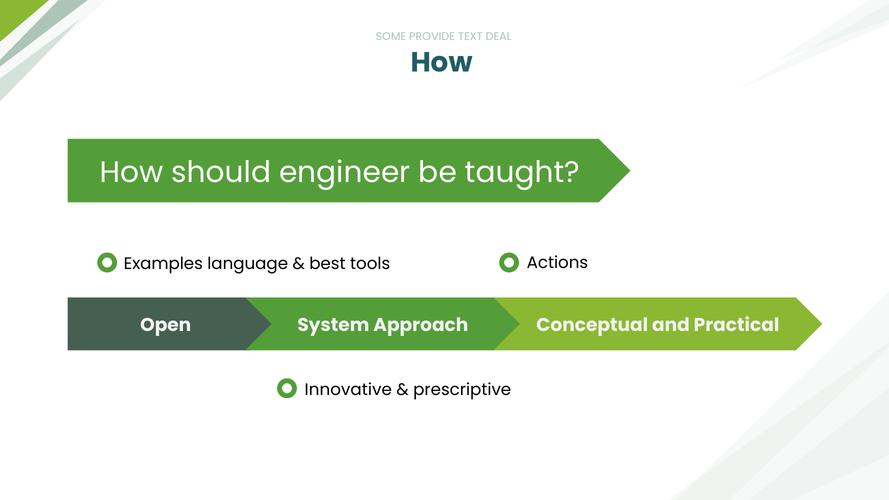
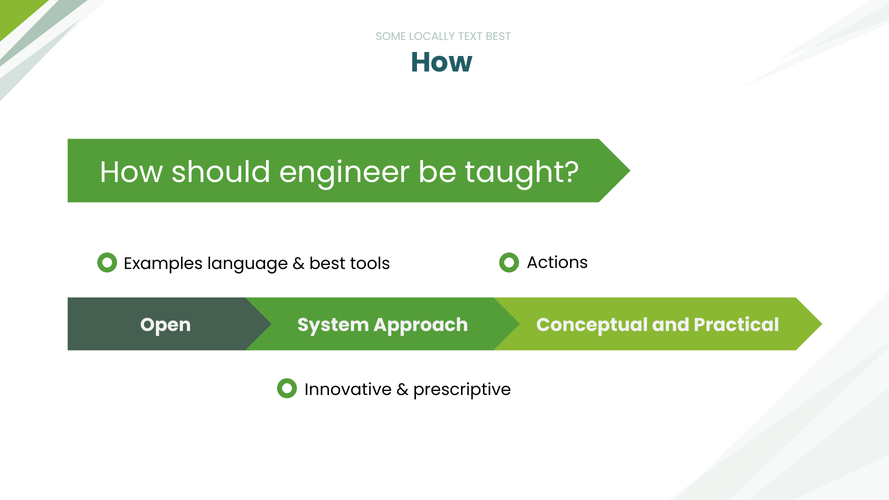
PROVIDE: PROVIDE -> LOCALLY (432, 36)
TEXT DEAL: DEAL -> BEST (498, 36)
